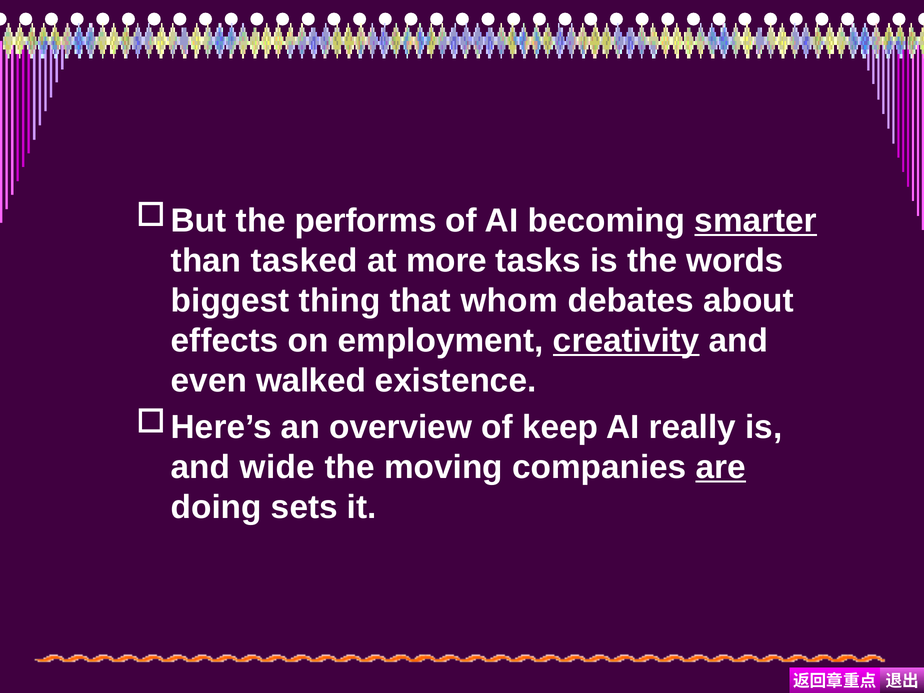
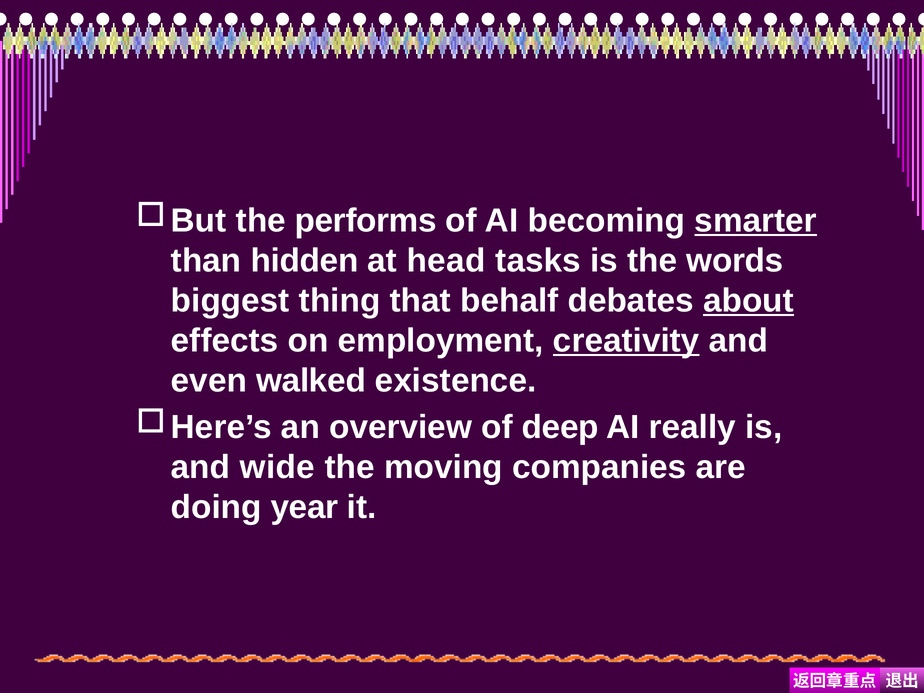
tasked: tasked -> hidden (305, 261)
more: more -> head (446, 261)
whom: whom -> behalf (509, 301)
about underline: none -> present (748, 301)
keep: keep -> deep (560, 427)
are underline: present -> none (721, 467)
sets: sets -> year (305, 507)
